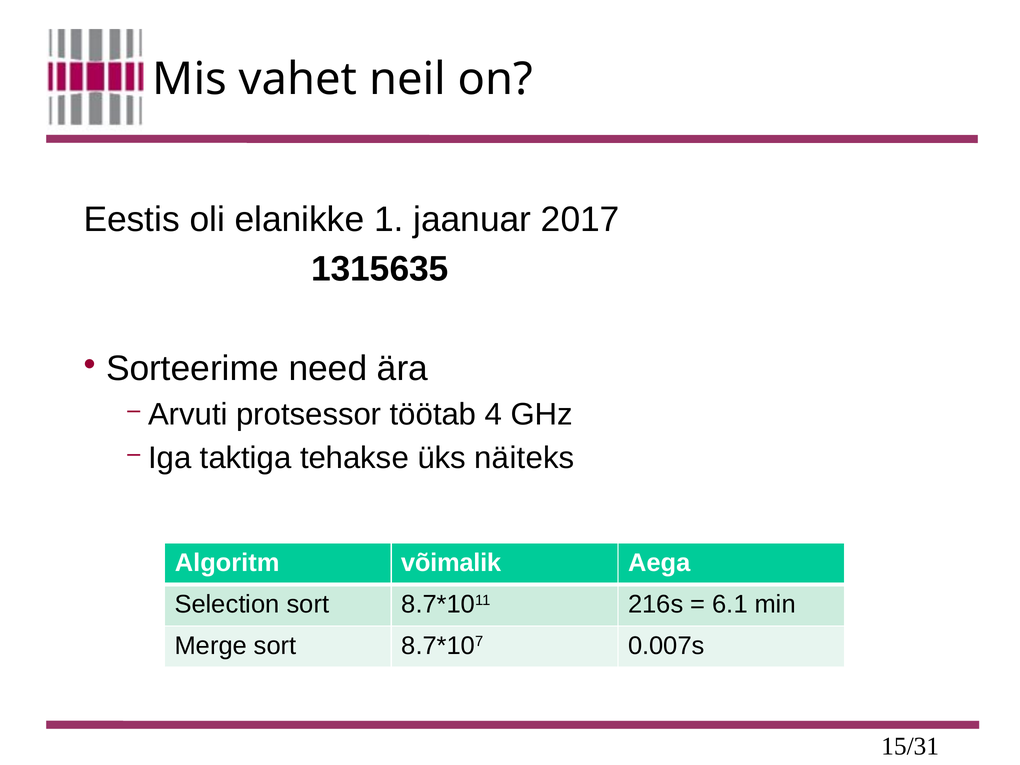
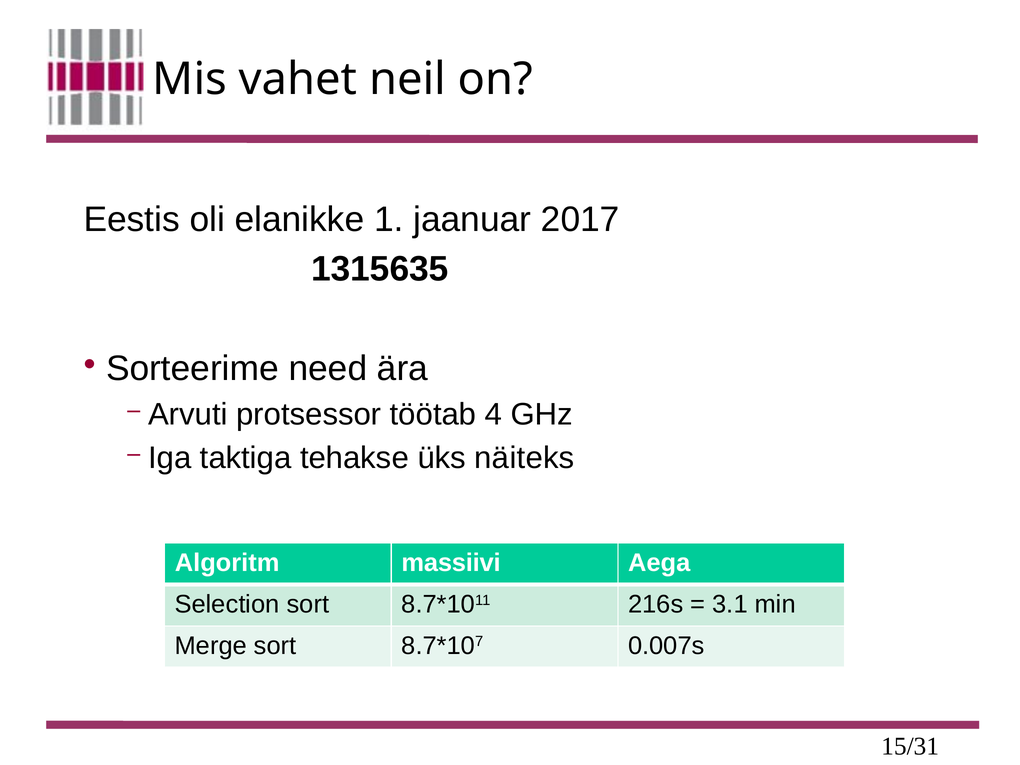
võimalik: võimalik -> massiivi (451, 563)
6.1: 6.1 -> 3.1 (730, 604)
